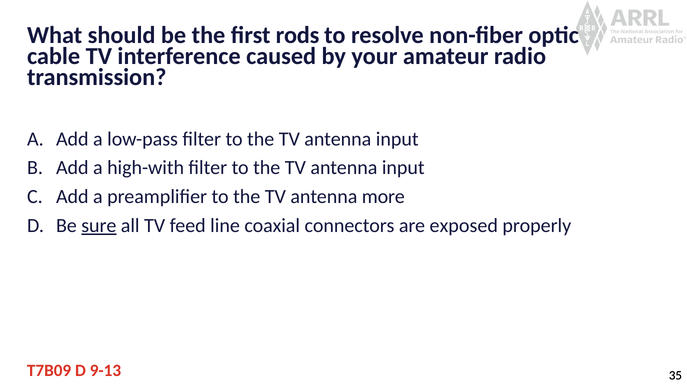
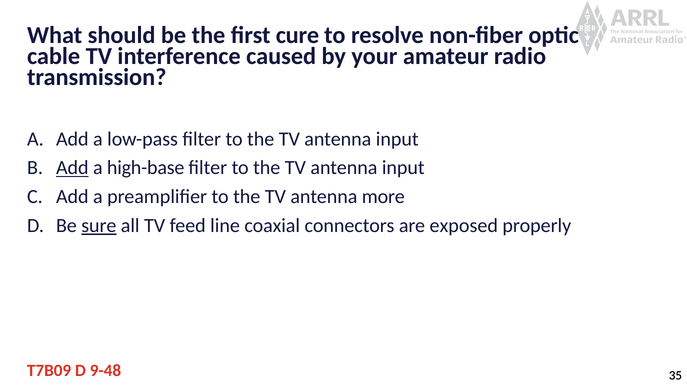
rods: rods -> cure (297, 35)
Add underline: none -> present (72, 168)
high-with: high-with -> high-base (146, 168)
9-13: 9-13 -> 9-48 (105, 370)
